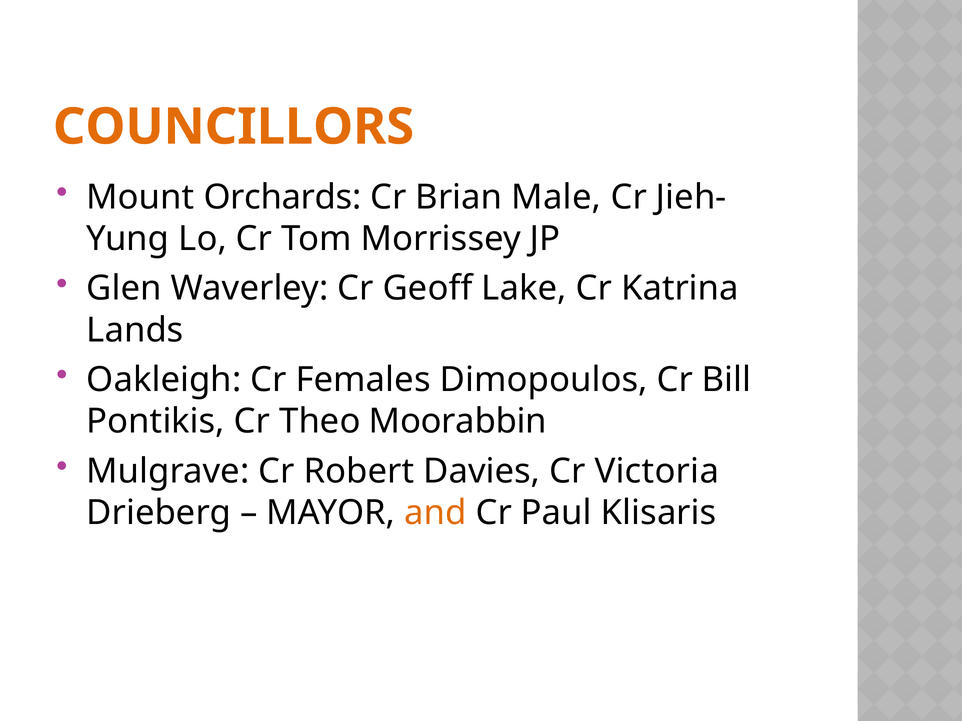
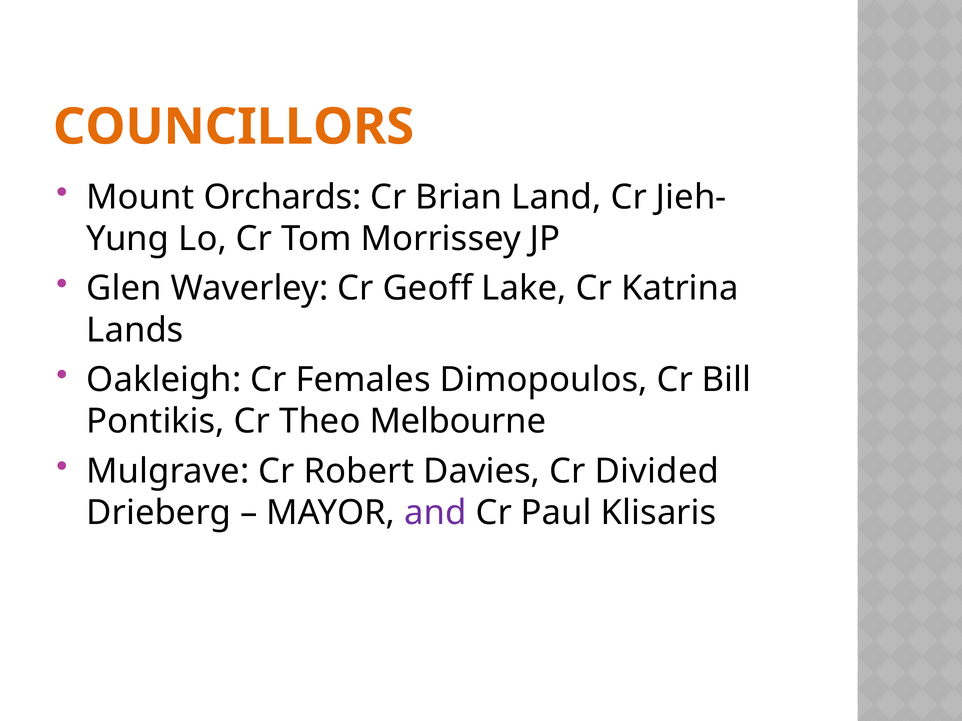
Male: Male -> Land (556, 197)
Moorabbin: Moorabbin -> Melbourne (458, 422)
Victoria: Victoria -> Divided (657, 471)
and colour: orange -> purple (435, 513)
